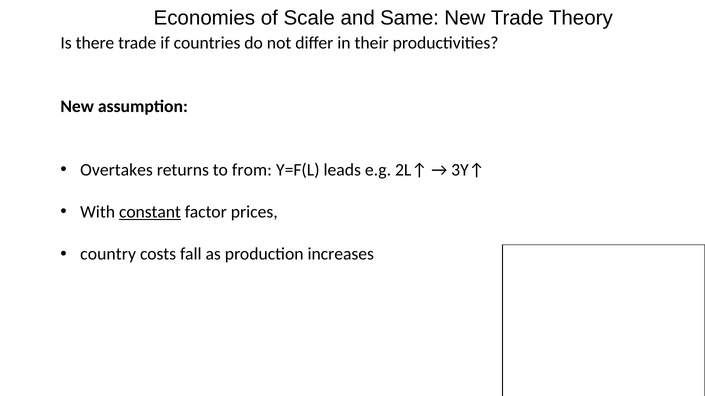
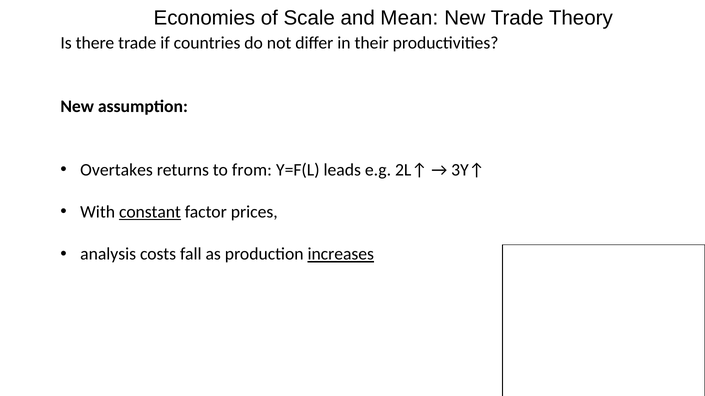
Same: Same -> Mean (409, 18)
country: country -> analysis (108, 255)
increases underline: none -> present (341, 255)
